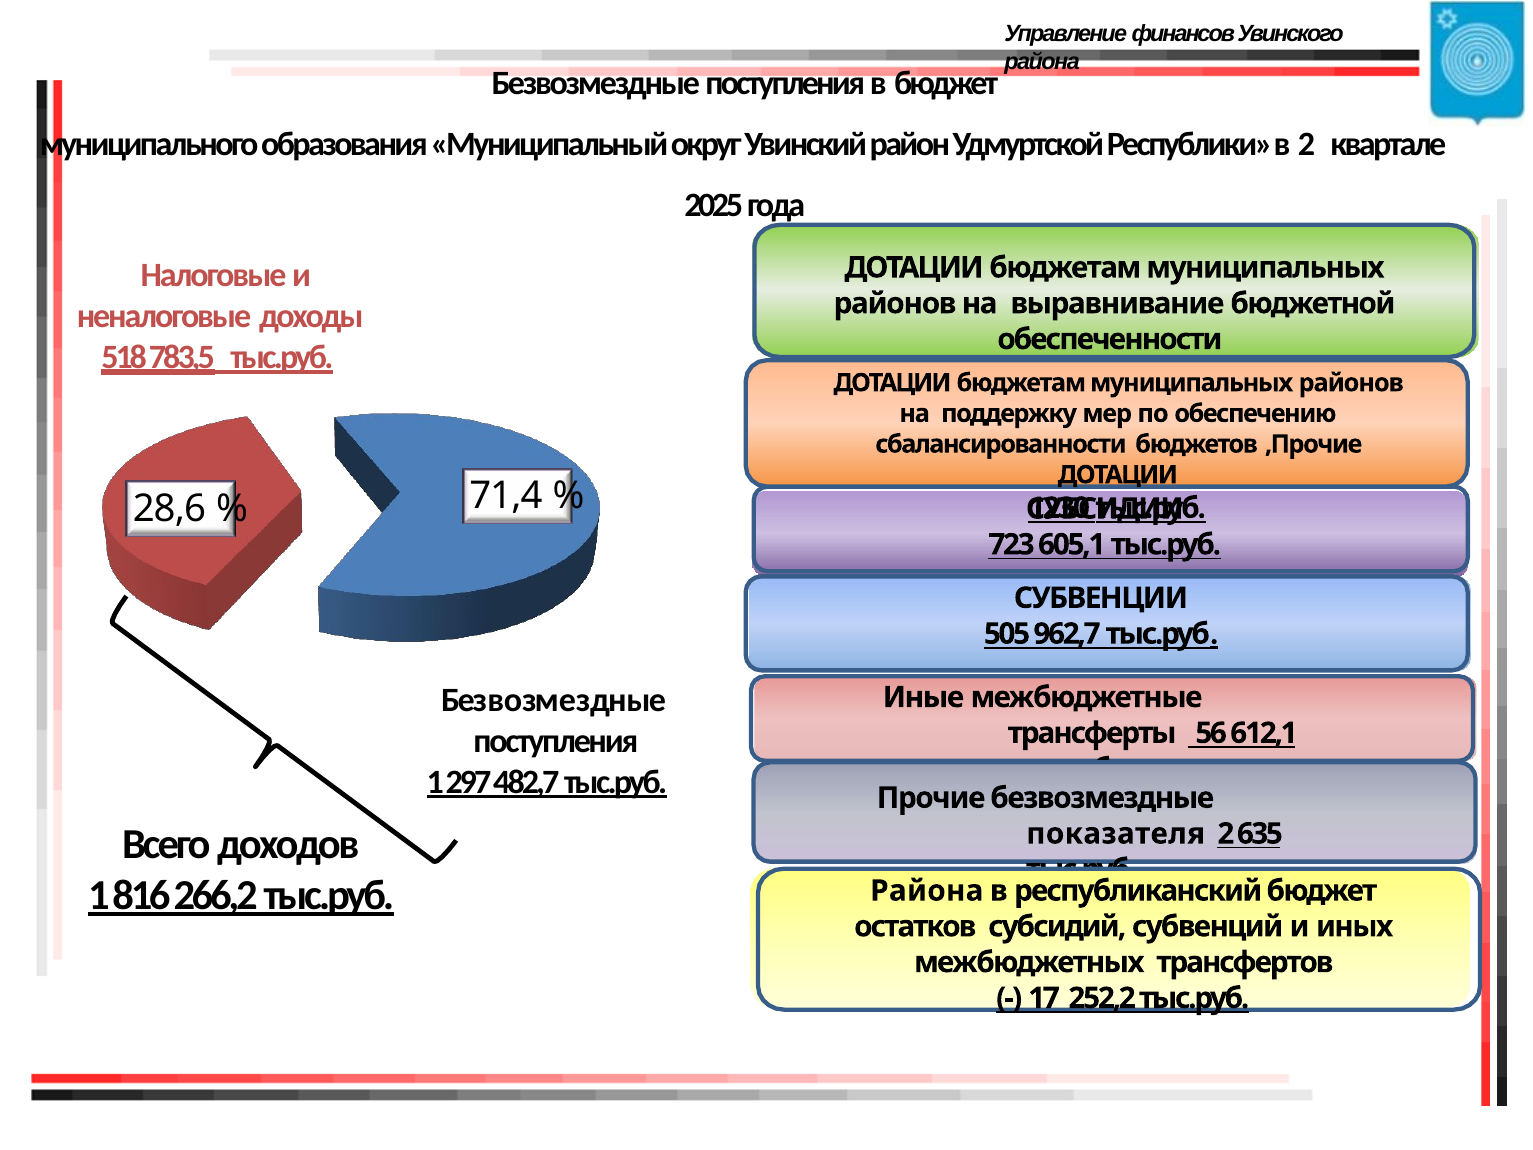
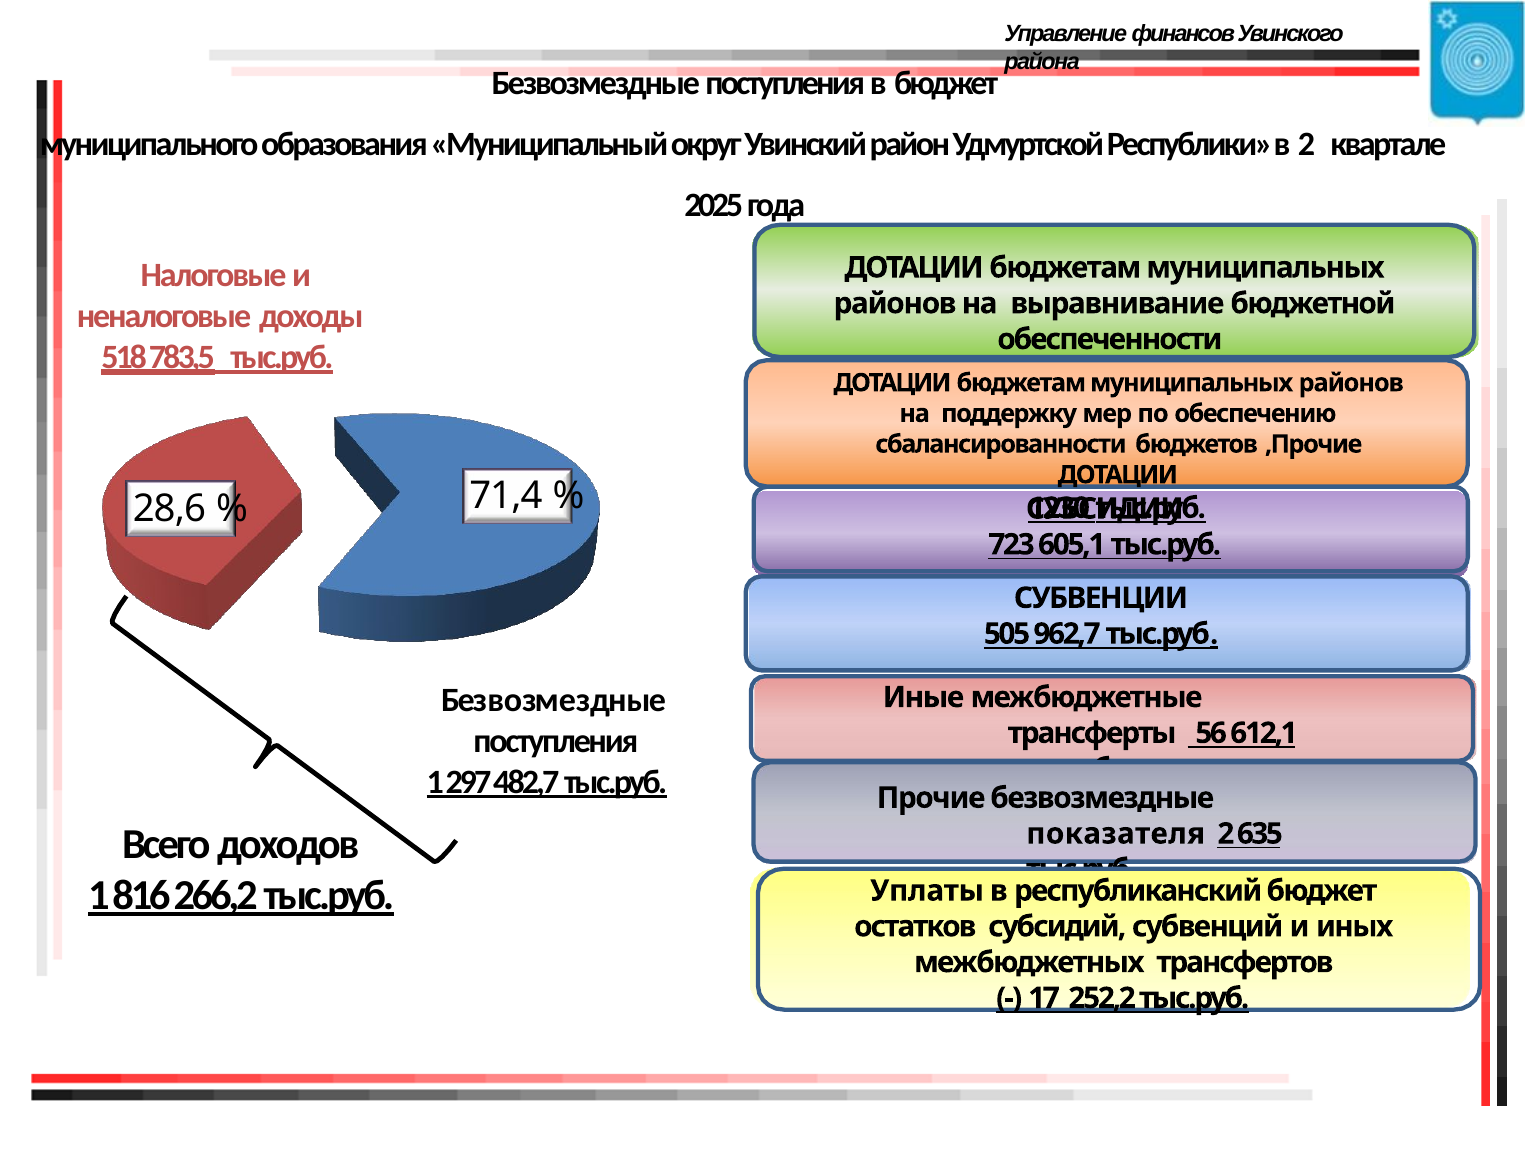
Района: Района -> Уплаты (927, 891)
